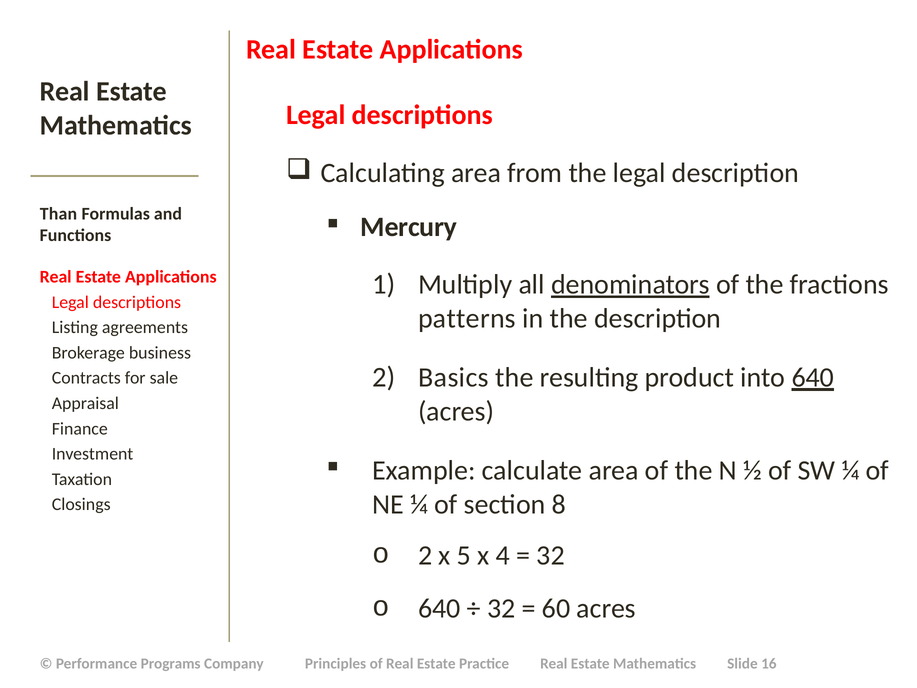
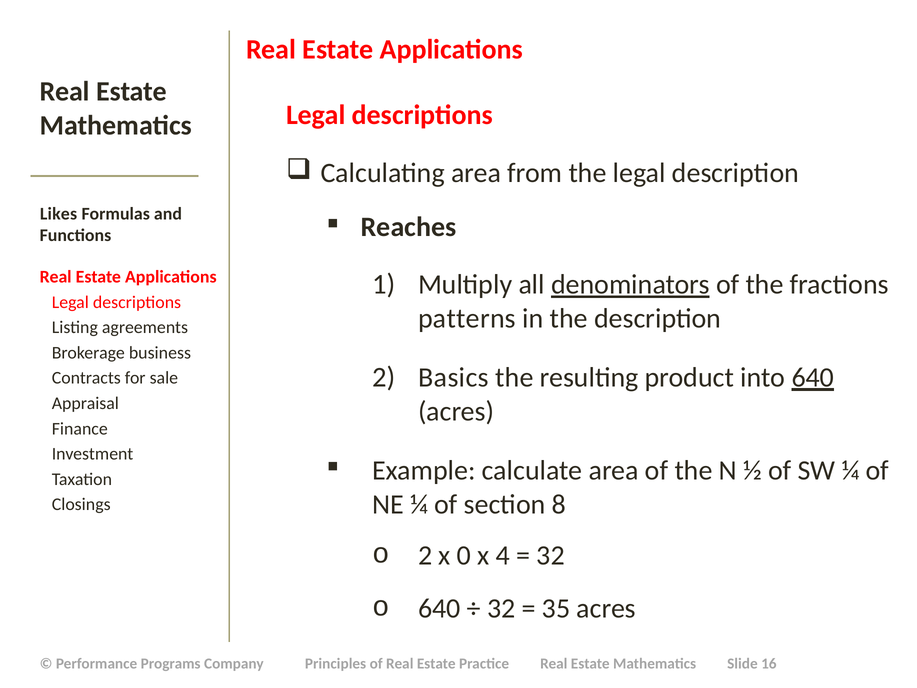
Than: Than -> Likes (59, 214)
Mercury: Mercury -> Reaches (409, 227)
5: 5 -> 0 (464, 555)
60: 60 -> 35 (556, 608)
